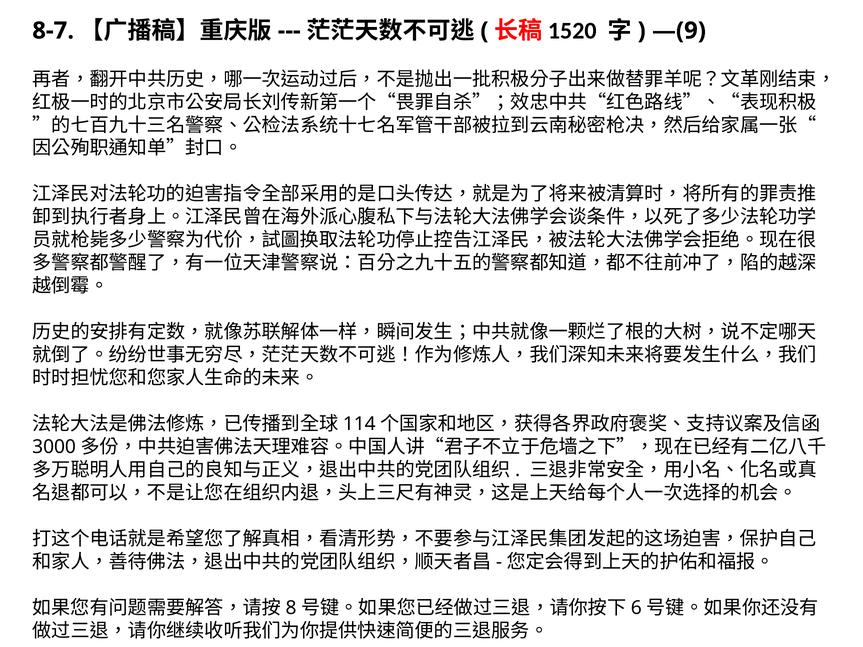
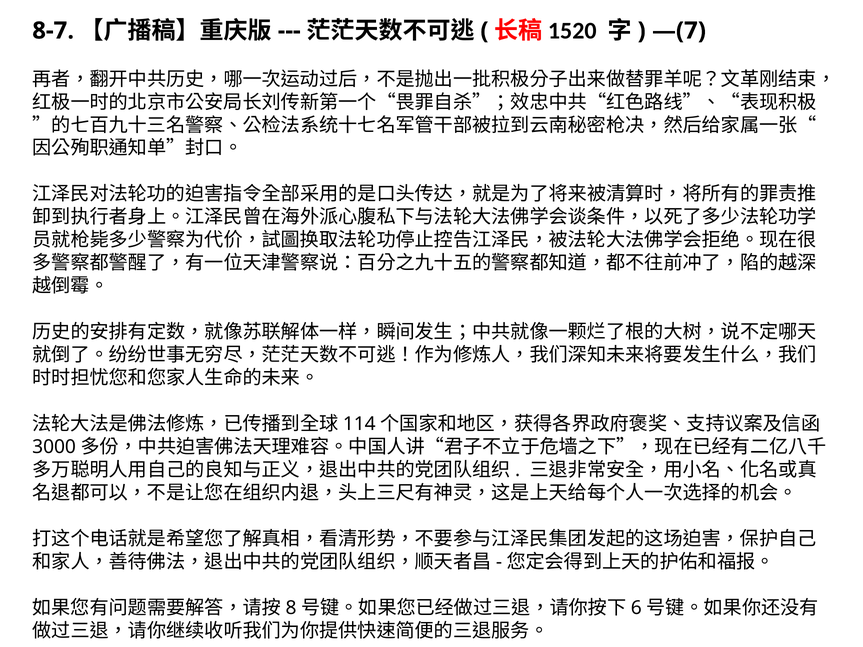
—(9: —(9 -> —(7 (679, 31)
